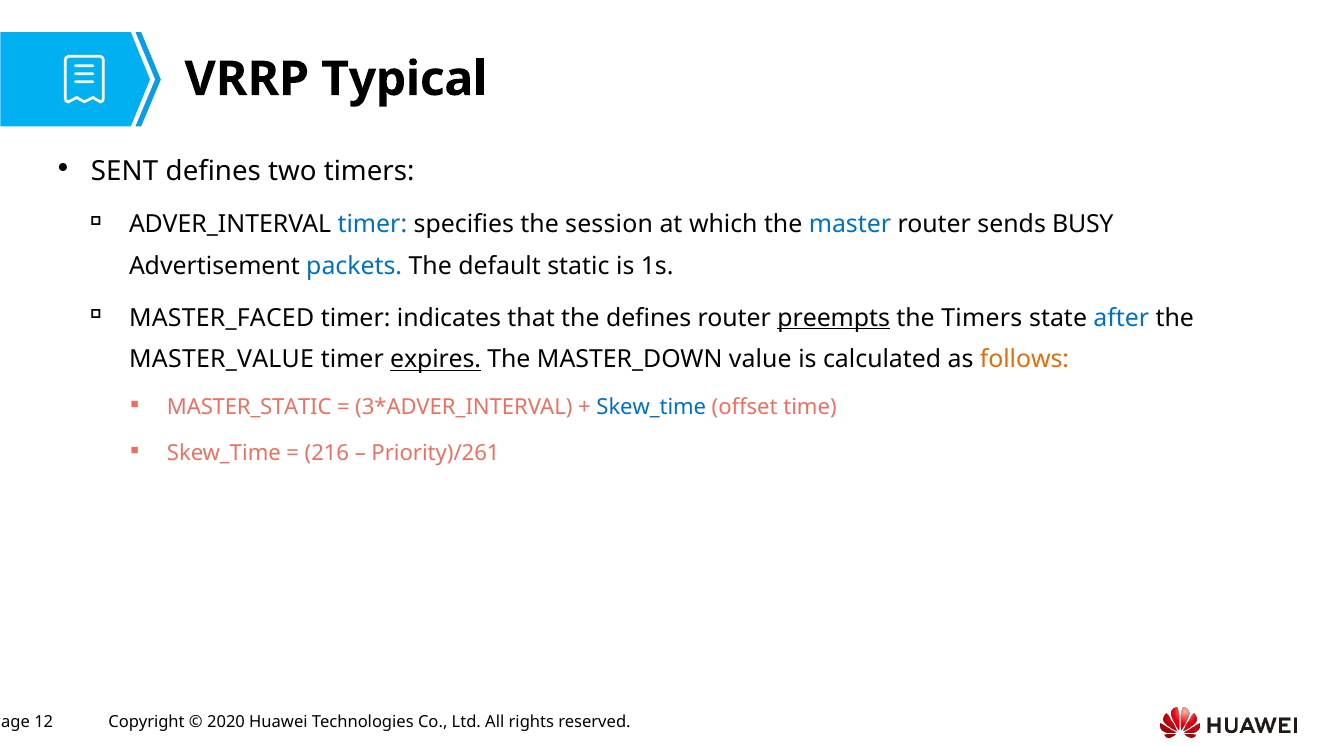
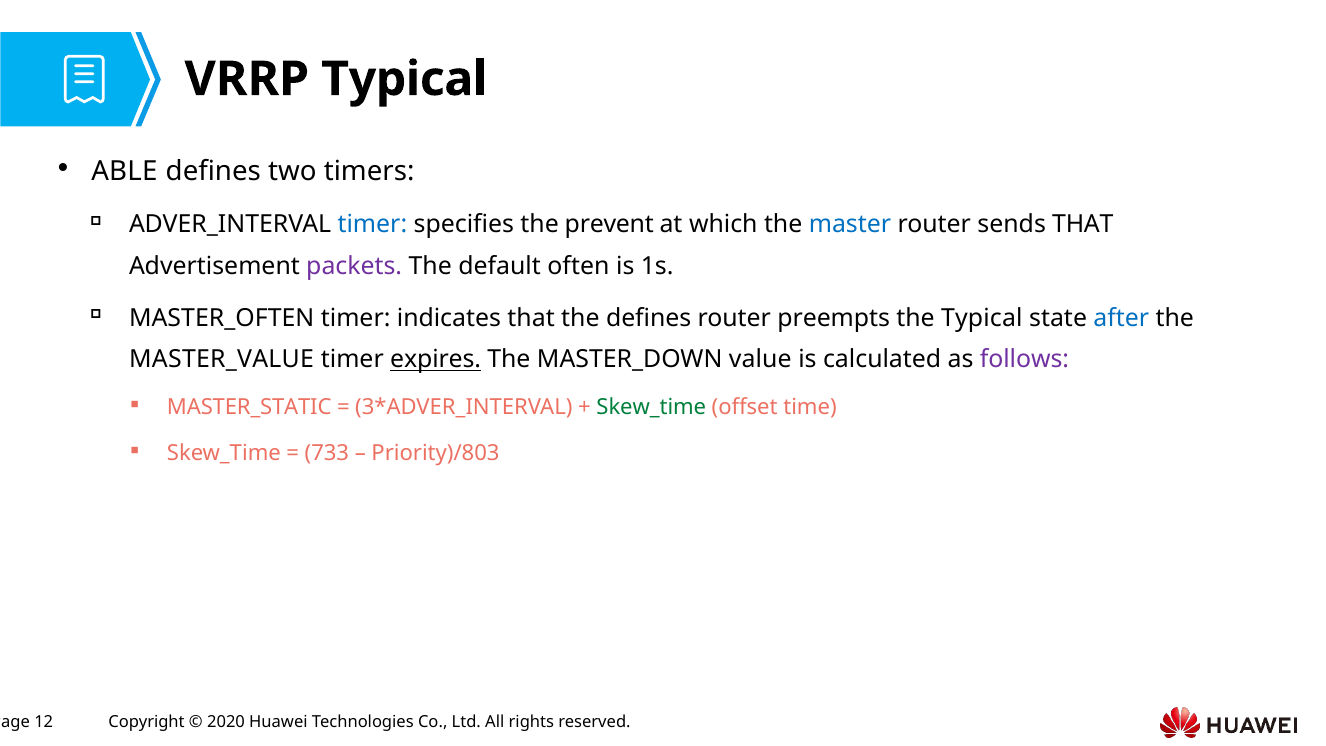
SENT: SENT -> ABLE (124, 171)
session: session -> prevent (609, 224)
sends BUSY: BUSY -> THAT (1083, 224)
packets colour: blue -> purple (354, 266)
static: static -> often (578, 266)
MASTER_FACED: MASTER_FACED -> MASTER_OFTEN (222, 318)
preempts underline: present -> none (834, 318)
the Timers: Timers -> Typical (982, 318)
follows colour: orange -> purple (1024, 360)
Skew_time colour: blue -> green (651, 407)
216: 216 -> 733 (327, 453)
Priority)/261: Priority)/261 -> Priority)/803 (436, 453)
